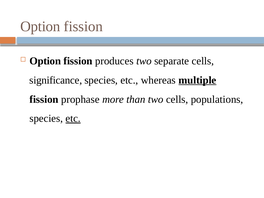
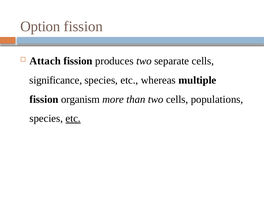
Option: Option -> Attach (45, 61)
multiple underline: present -> none (197, 80)
prophase: prophase -> organism (80, 99)
